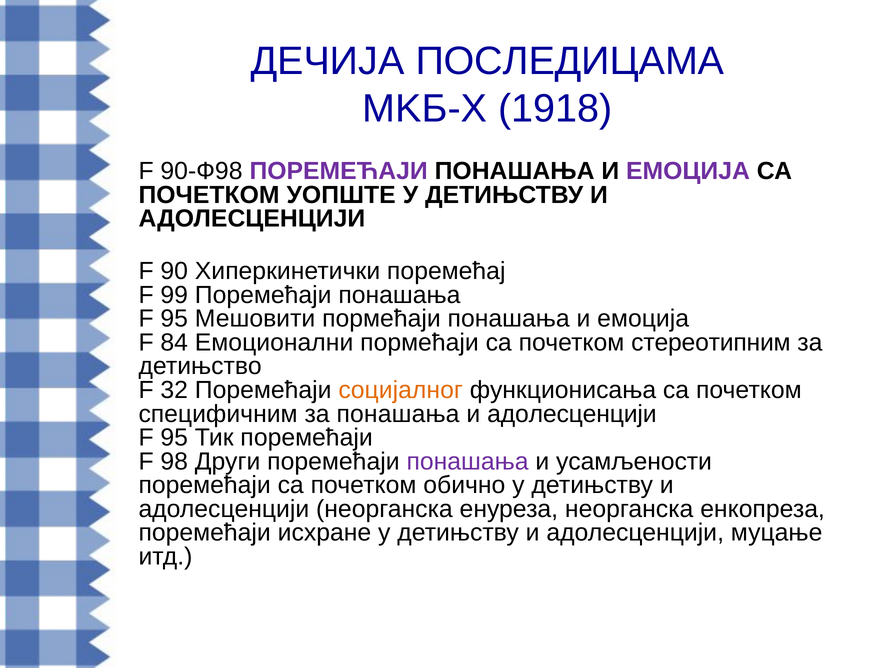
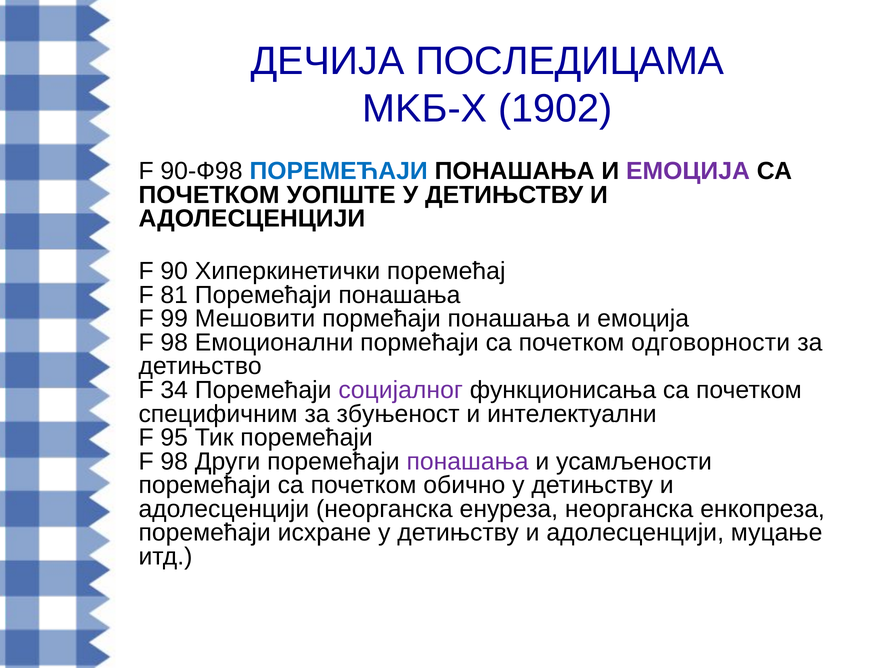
1918: 1918 -> 1902 (555, 109)
ПОРЕМЕЋАЈИ colour: purple -> blue (339, 171)
99: 99 -> 81 (174, 295)
95: 95 -> 99 (174, 319)
84: 84 -> 98 (174, 342)
стереотипним: стереотипним -> одговорности (711, 342)
32: 32 -> 34 (174, 390)
социјалног colour: orange -> purple (401, 390)
за понашања: понашања -> збуњеност (398, 414)
адолесценцији: адолесценцији -> интелектуални (572, 414)
